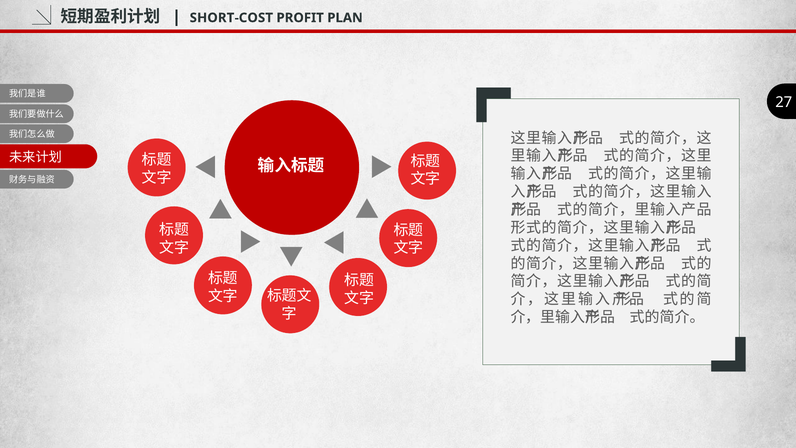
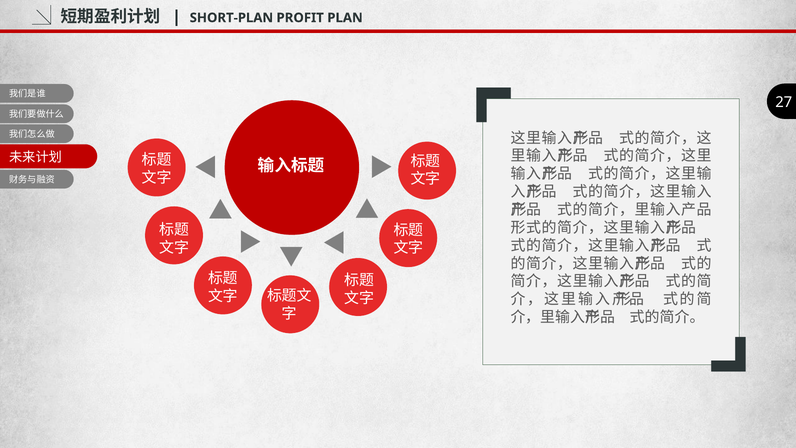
SHORT-COST: SHORT-COST -> SHORT-PLAN (231, 18)
